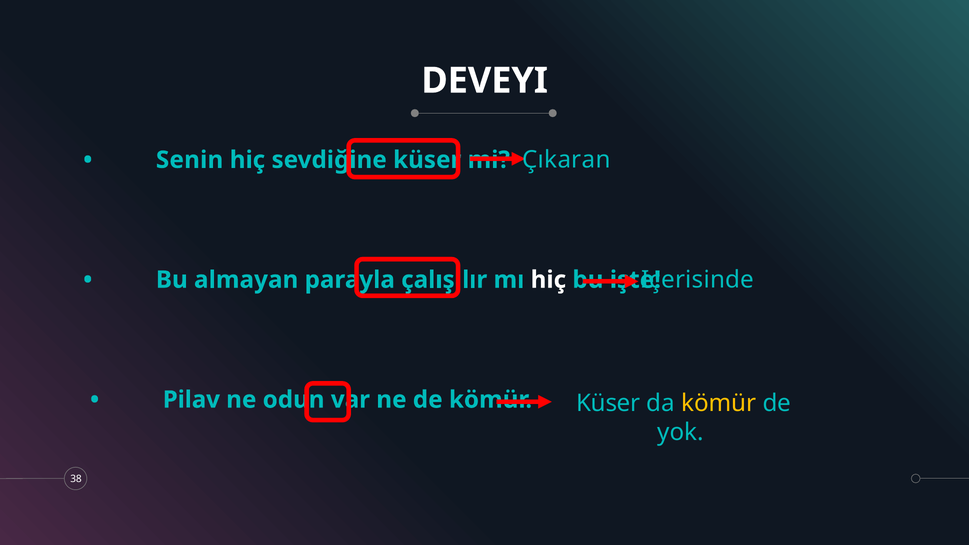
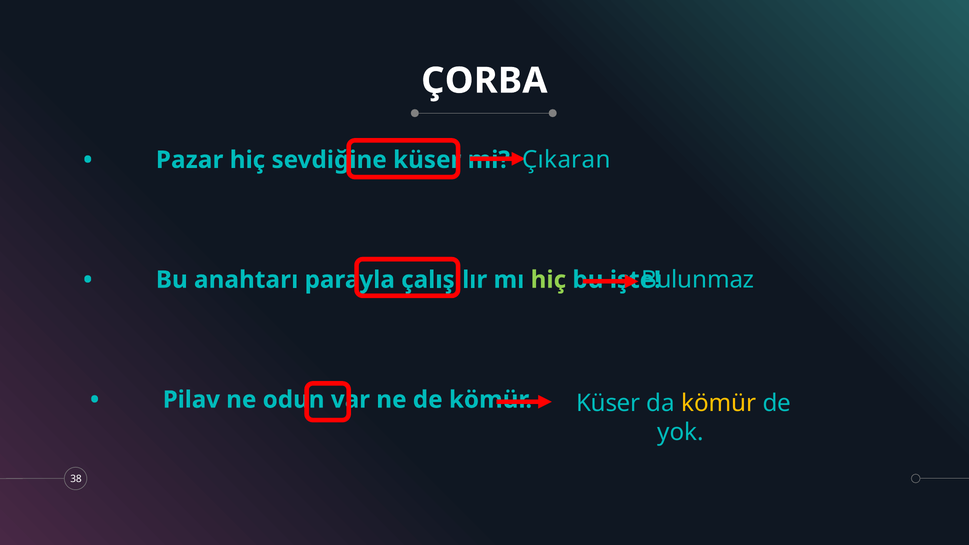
DEVEYI: DEVEYI -> ÇORBA (484, 81)
Senin: Senin -> Pazar (190, 160)
Içerisinde: Içerisinde -> Bulunmaz (698, 280)
almayan: almayan -> anahtarı (246, 280)
hiç colour: white -> light green (548, 280)
